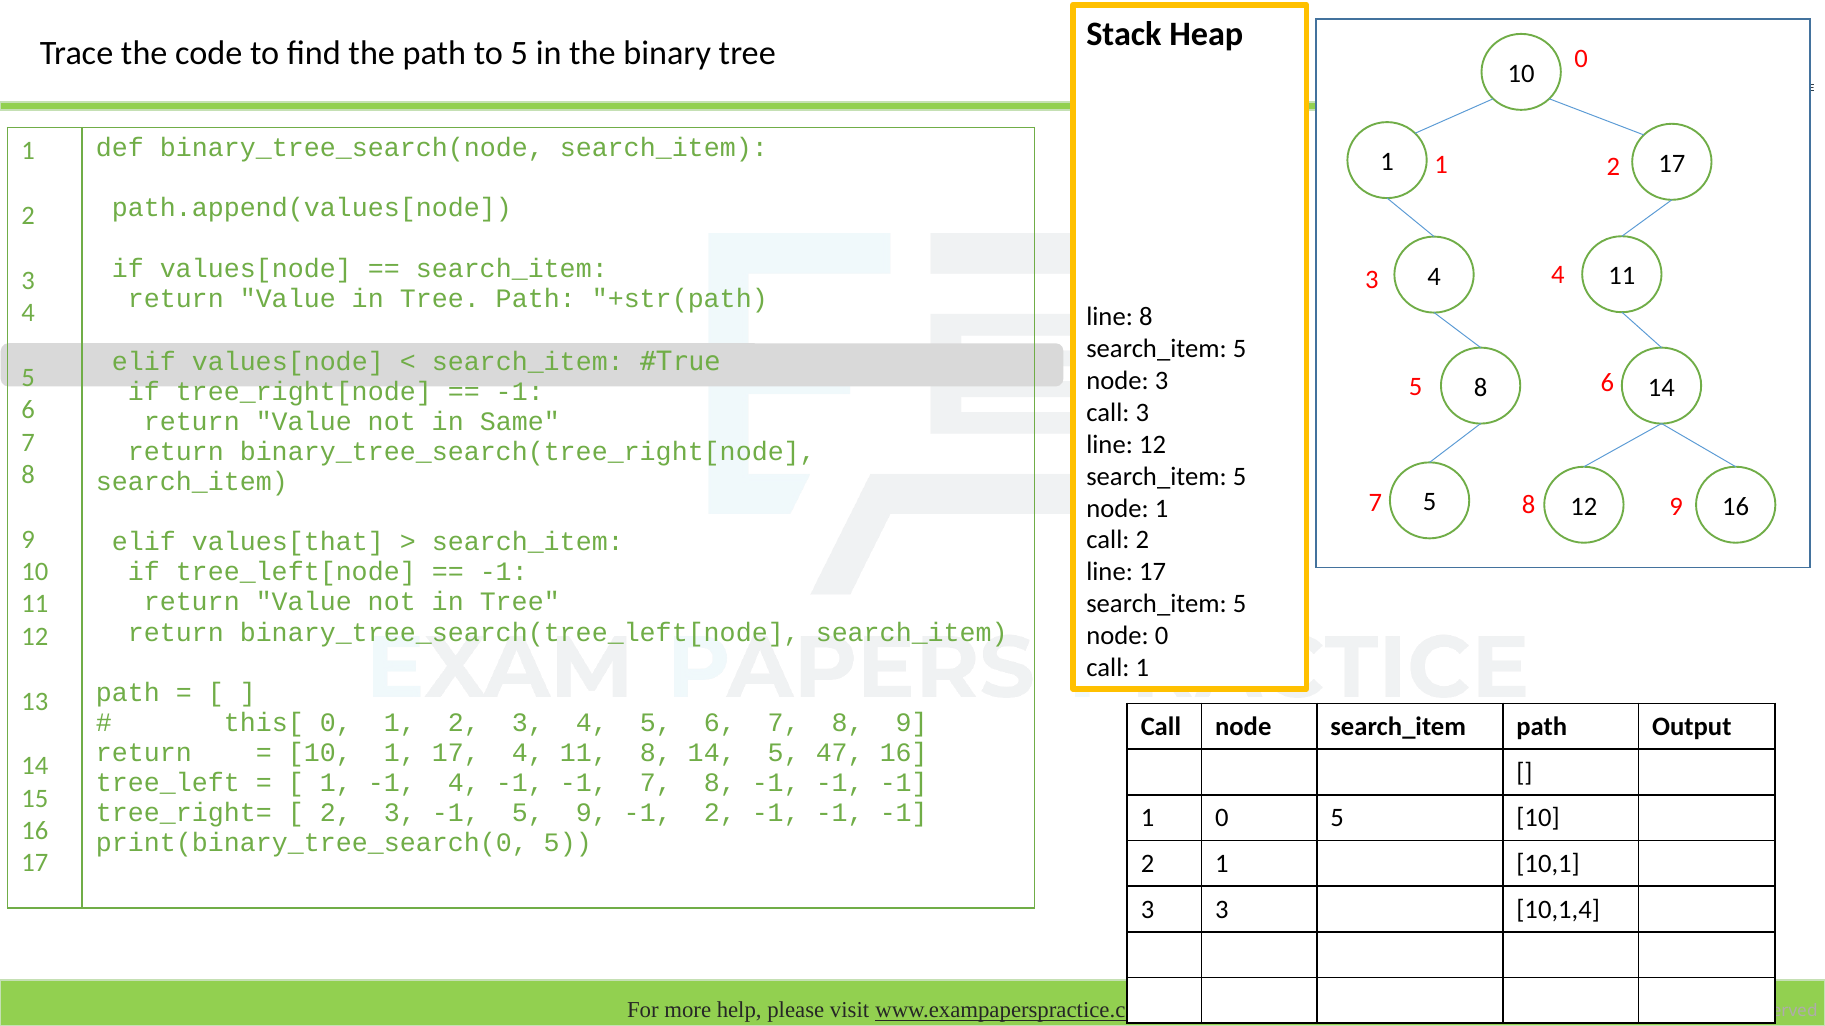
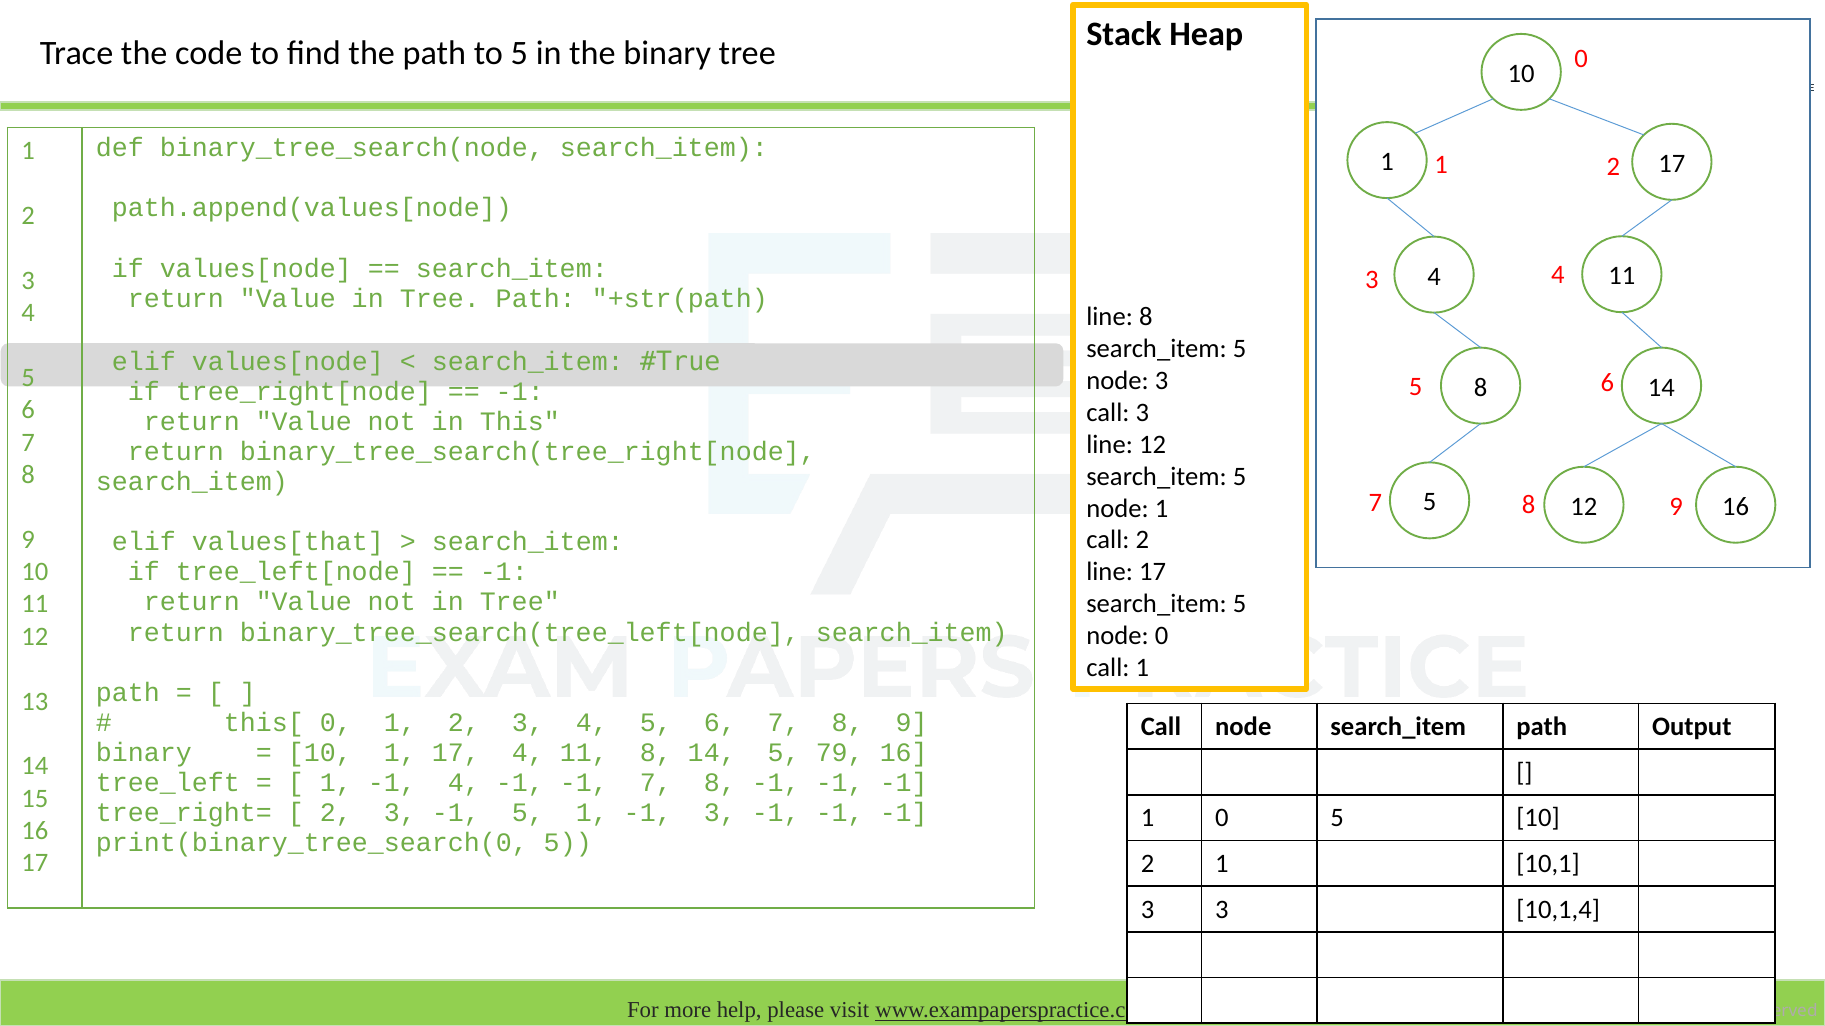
Same: Same -> This (520, 422)
return: return -> binary (144, 753)
47: 47 -> 79 (840, 753)
5 9: 9 -> 1 (592, 813)
-1 2: 2 -> 3 (720, 813)
